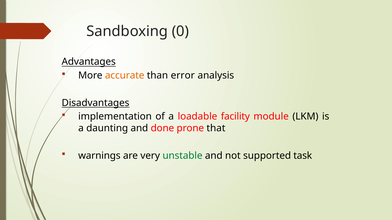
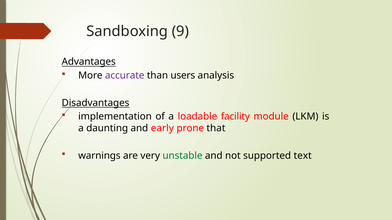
0: 0 -> 9 (180, 31)
accurate colour: orange -> purple (125, 76)
error: error -> users (183, 76)
done: done -> early (162, 129)
task: task -> text (303, 156)
